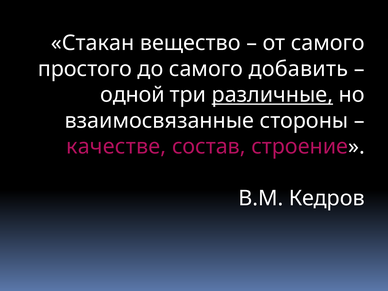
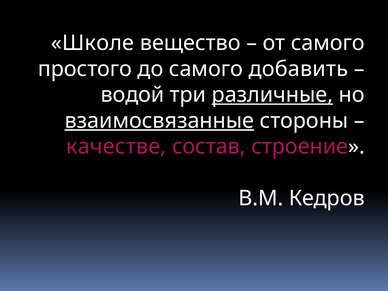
Стакан: Стакан -> Школе (93, 43)
одной: одной -> водой (132, 95)
взаимосвязанные underline: none -> present (159, 121)
